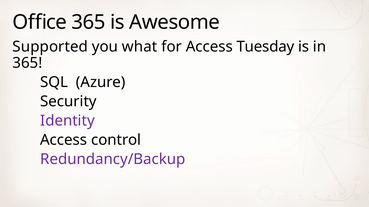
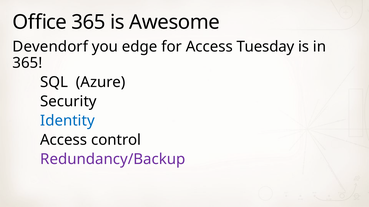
Supported: Supported -> Devendorf (50, 47)
what: what -> edge (140, 47)
Identity colour: purple -> blue (67, 121)
